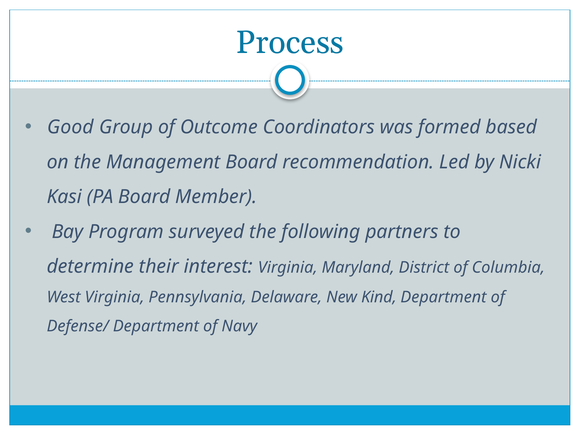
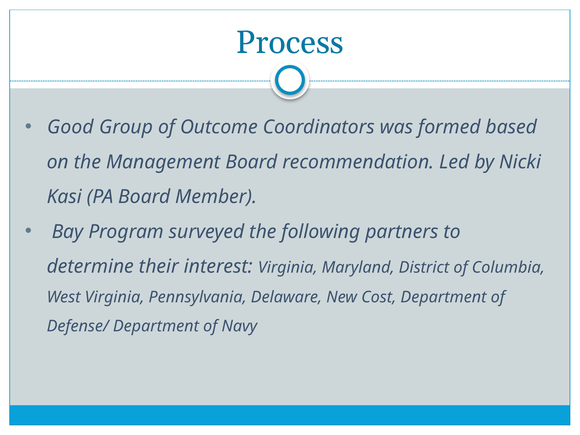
Kind: Kind -> Cost (379, 297)
